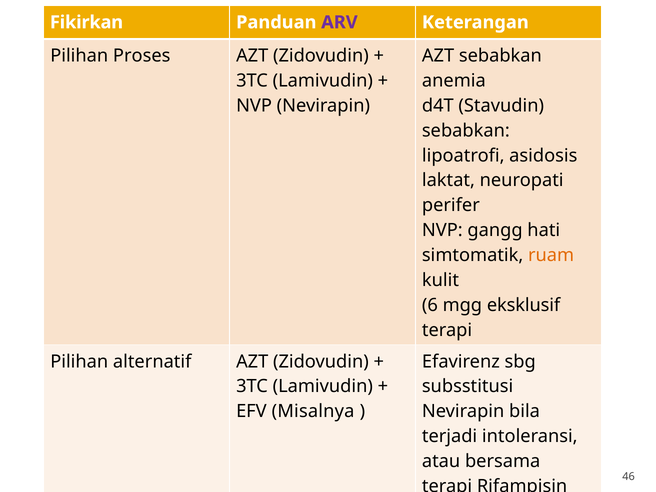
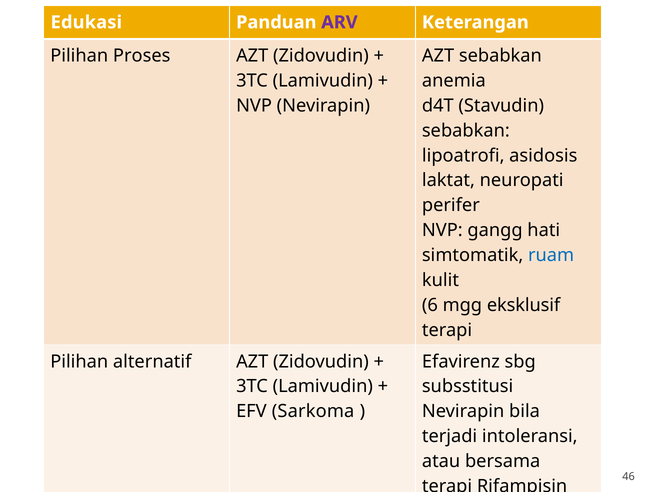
Fikirkan: Fikirkan -> Edukasi (86, 22)
ruam colour: orange -> blue (551, 255)
Misalnya: Misalnya -> Sarkoma (313, 411)
